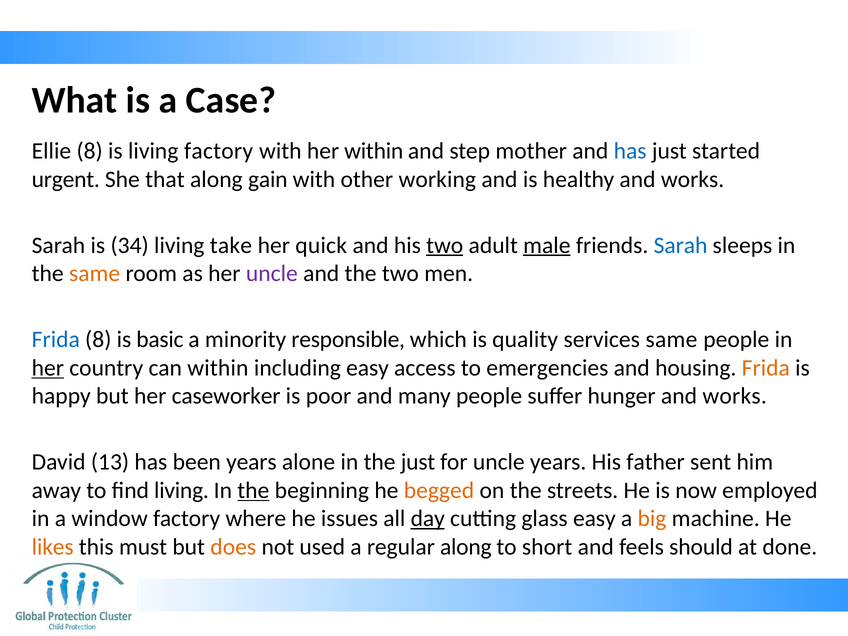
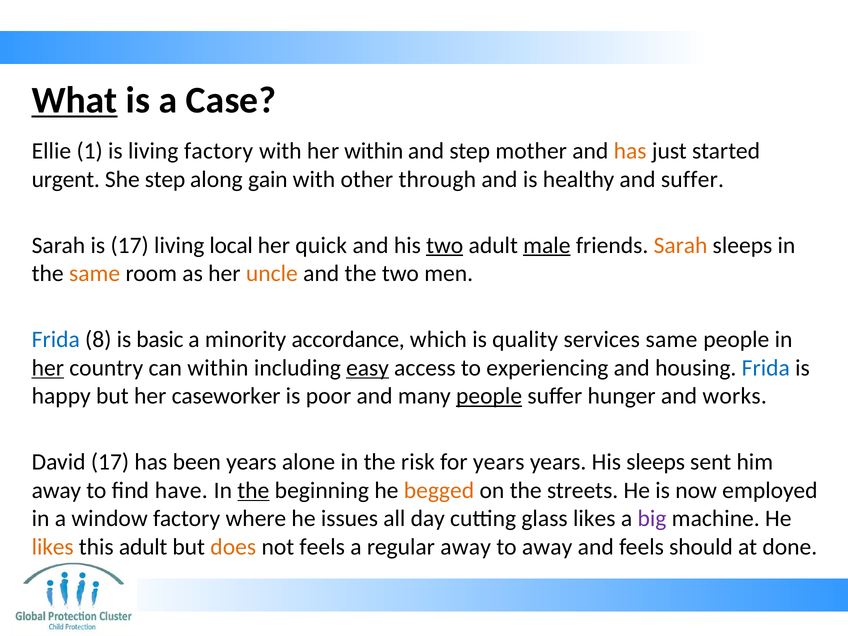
What underline: none -> present (75, 100)
Ellie 8: 8 -> 1 (90, 151)
has colour: blue -> orange (630, 151)
She that: that -> step (165, 179)
working: working -> through (437, 179)
healthy and works: works -> suffer (692, 179)
is 34: 34 -> 17 (130, 245)
take: take -> local (231, 245)
Sarah colour: blue -> orange (681, 245)
uncle colour: purple -> orange (272, 274)
responsible: responsible -> accordance (348, 340)
easy underline: none -> present (368, 368)
emergencies: emergencies -> experiencing (547, 368)
Frida colour: orange -> blue (766, 368)
people underline: none -> present (489, 396)
David 13: 13 -> 17 (110, 462)
the just: just -> risk (418, 462)
for uncle: uncle -> years (499, 462)
His father: father -> sleeps (656, 462)
find living: living -> have (181, 490)
day underline: present -> none (428, 519)
glass easy: easy -> likes (594, 519)
big colour: orange -> purple (652, 519)
this must: must -> adult (143, 547)
not used: used -> feels (322, 547)
regular along: along -> away (466, 547)
to short: short -> away (547, 547)
